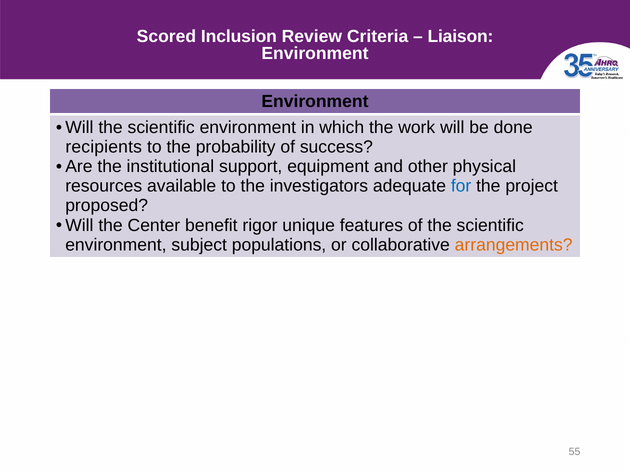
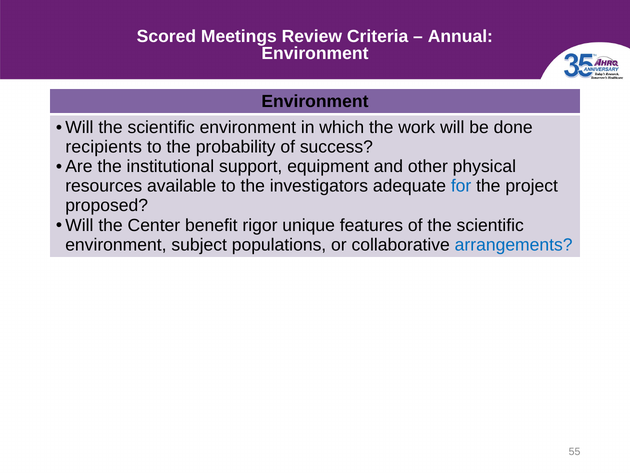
Inclusion: Inclusion -> Meetings (239, 36)
Liaison: Liaison -> Annual (460, 36)
arrangements colour: orange -> blue (514, 245)
